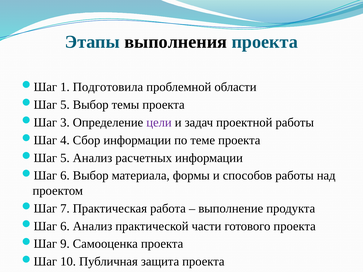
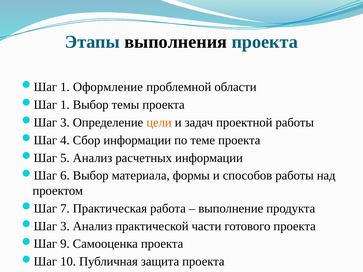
Подготовила: Подготовила -> Оформление (108, 87)
5: 5 -> 1 (65, 105)
цели colour: purple -> orange (159, 123)
6: 6 -> 3 (65, 226)
